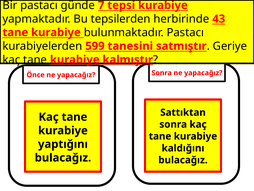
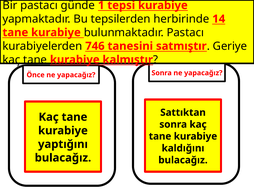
7: 7 -> 1 (101, 5)
43: 43 -> 14 (219, 19)
599: 599 -> 746 (95, 46)
